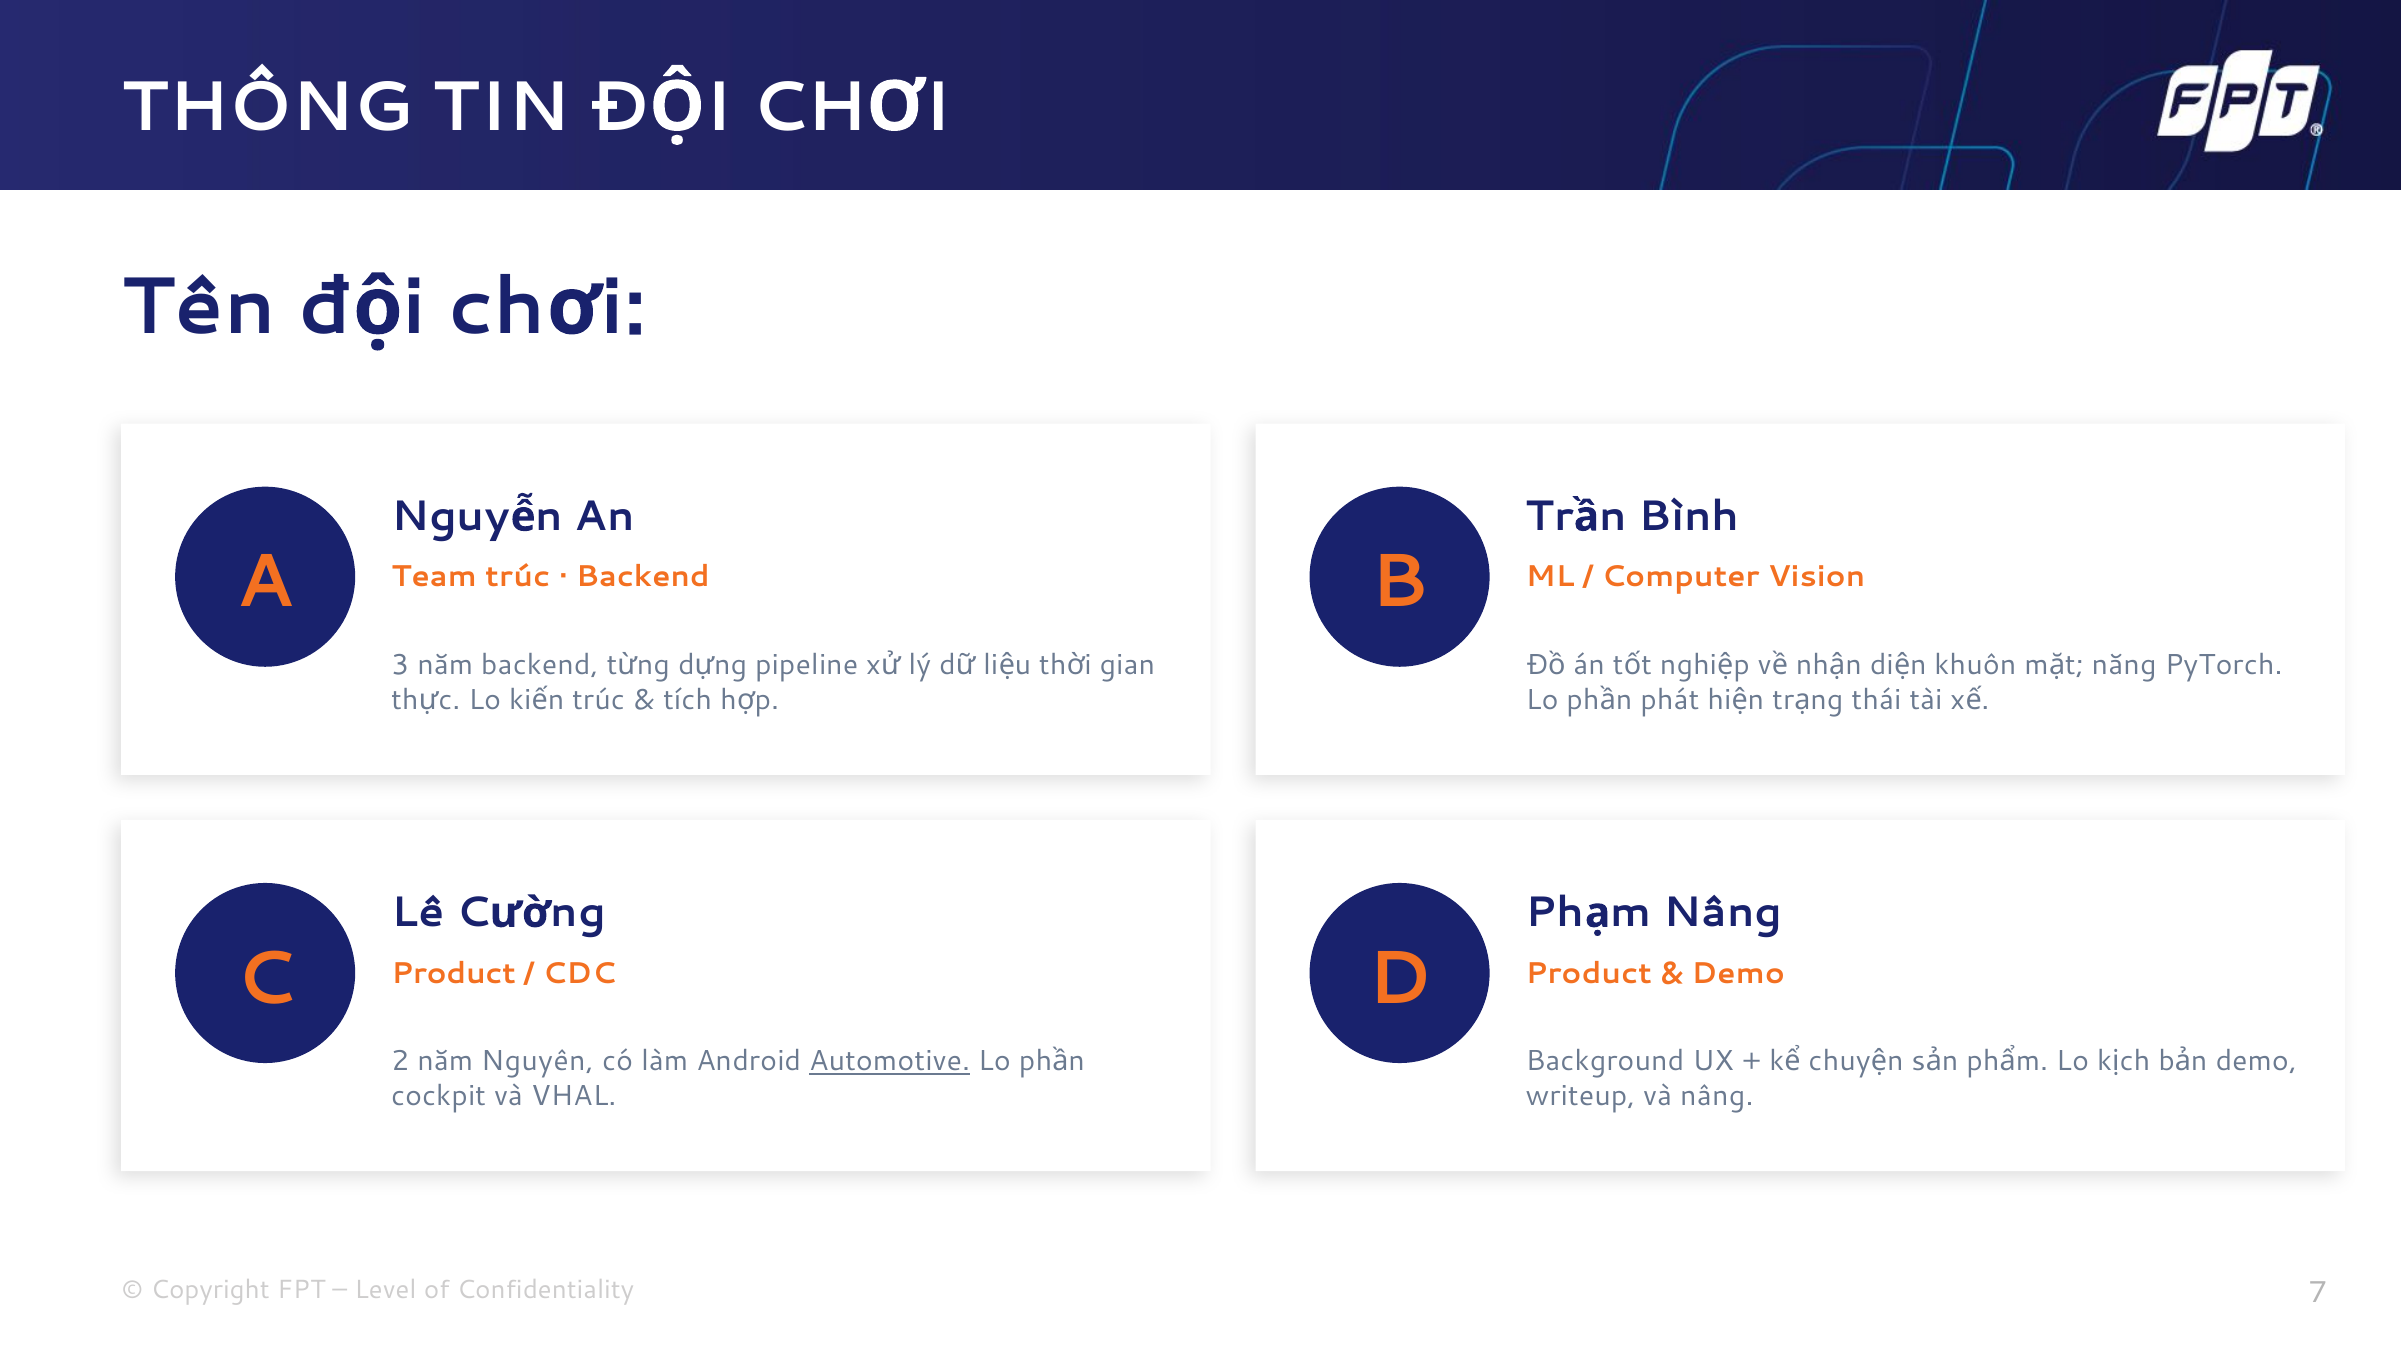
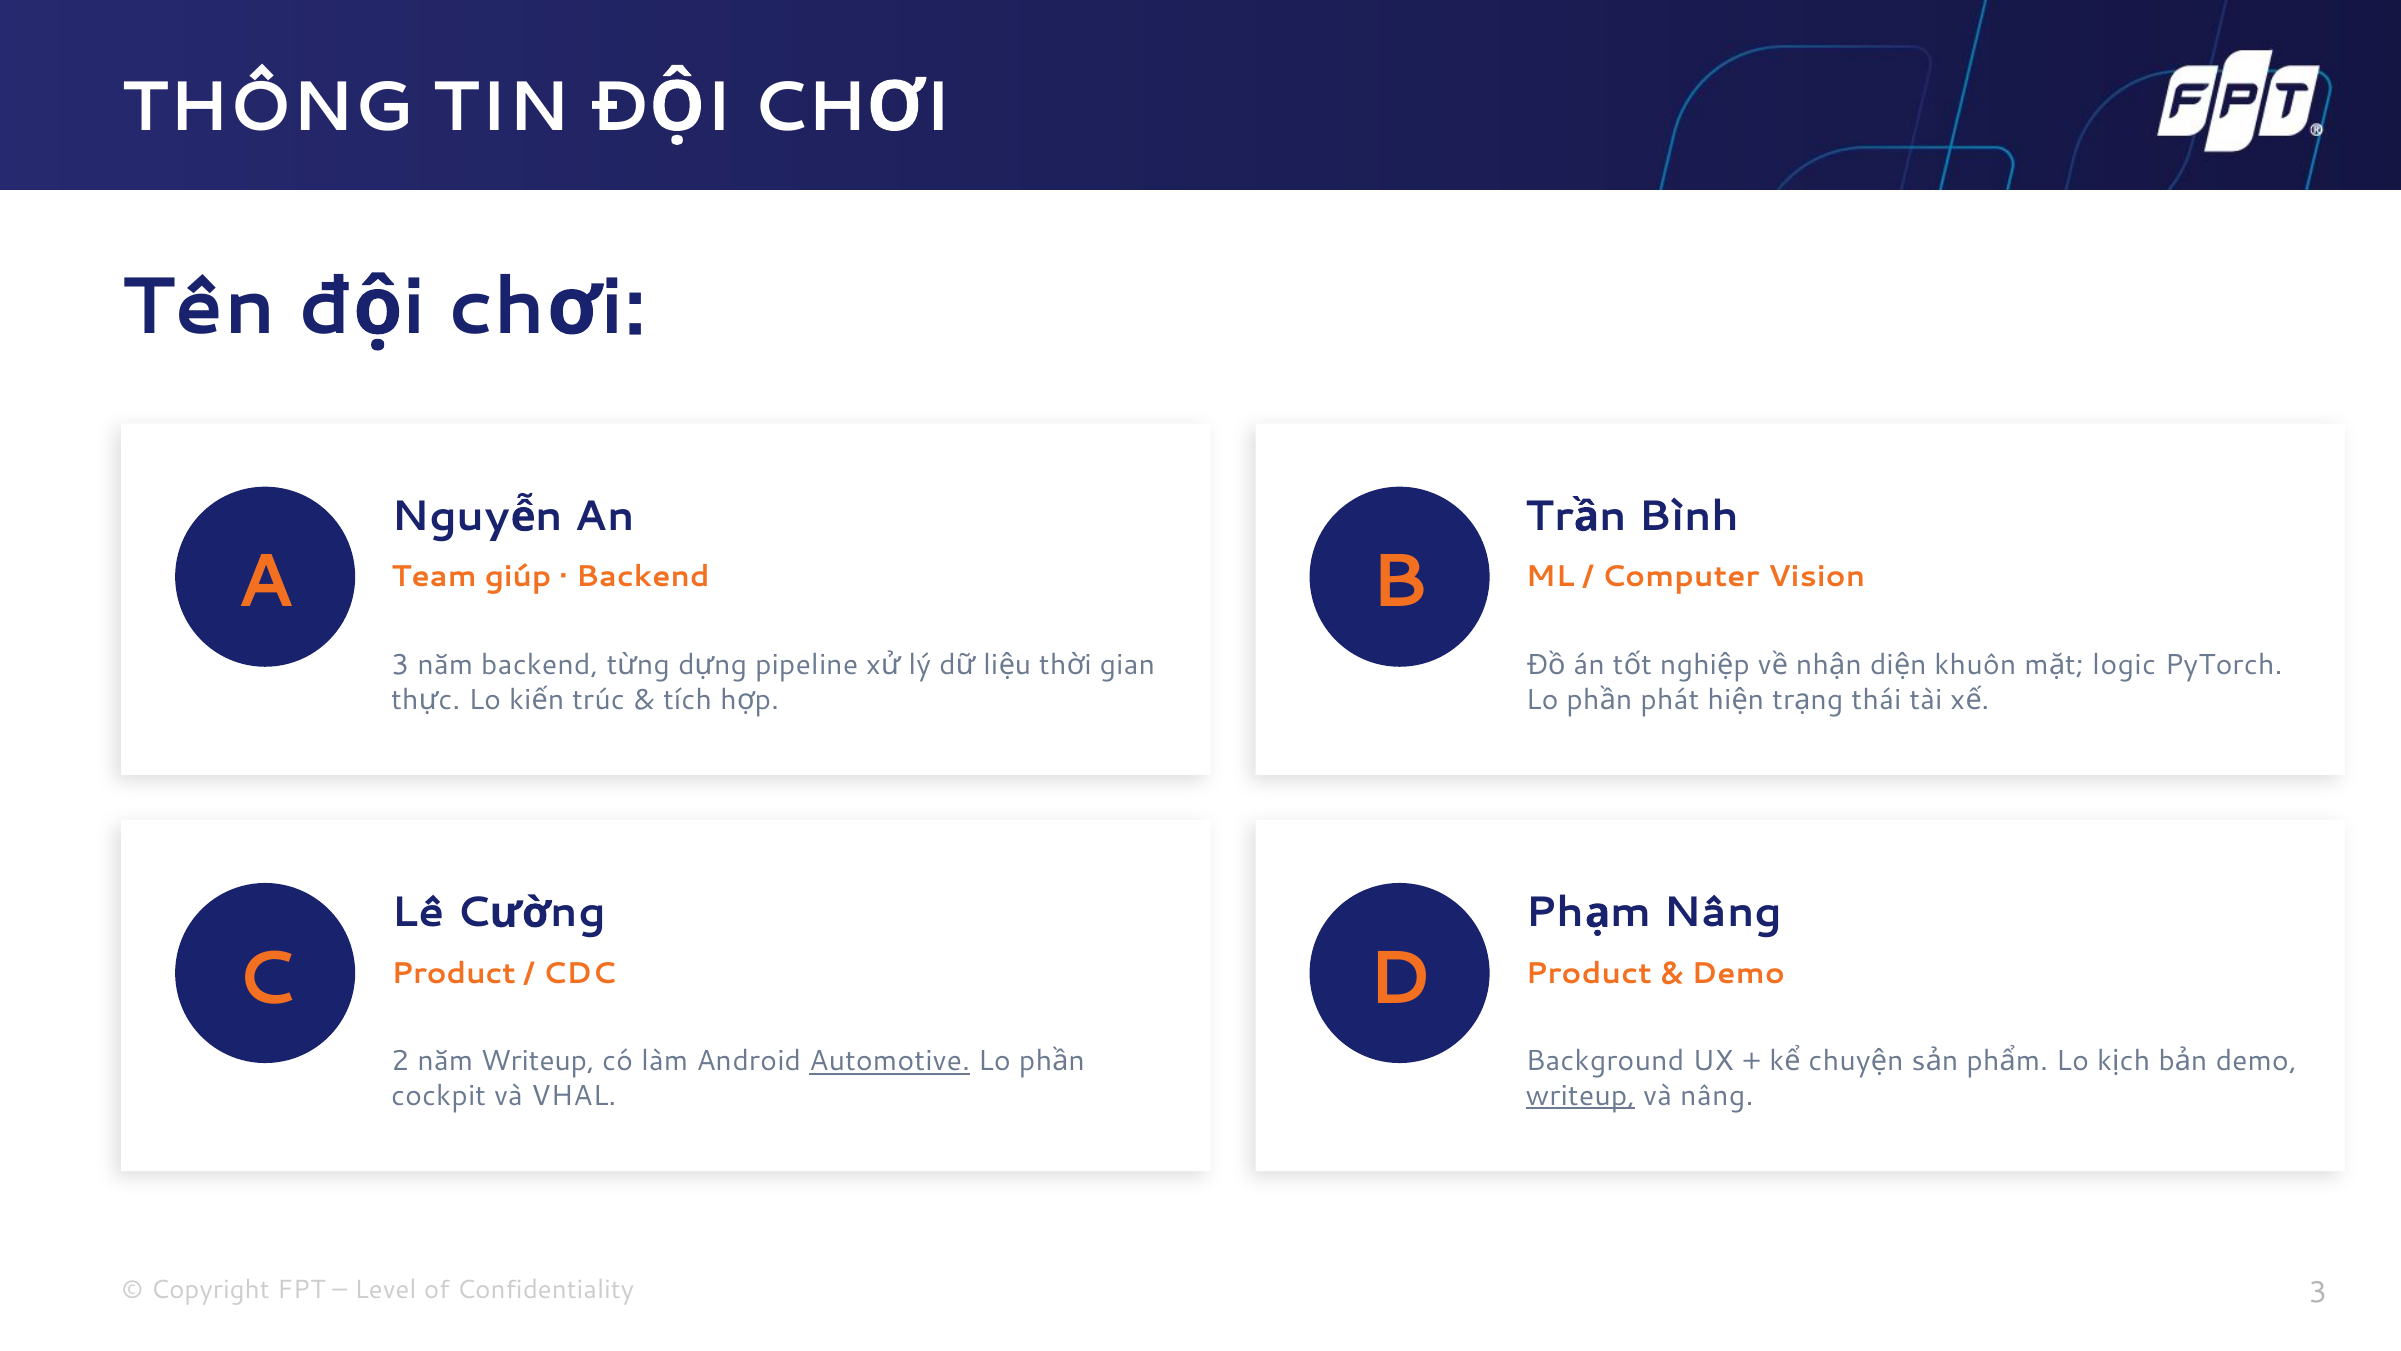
Team trúc: trúc -> giúp (518, 577)
năng: năng -> logic (2124, 665)
năm Nguyên: Nguyên -> Writeup (538, 1061)
writeup underline: none -> present (1581, 1096)
7: 7 -> 3 (2318, 1292)
